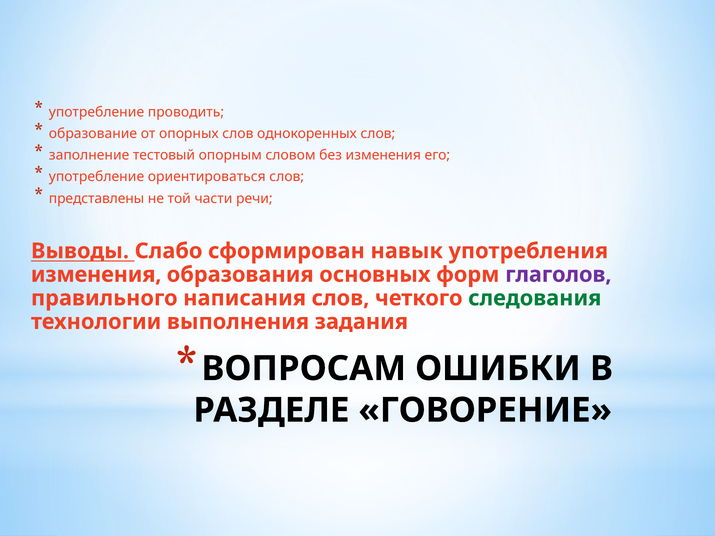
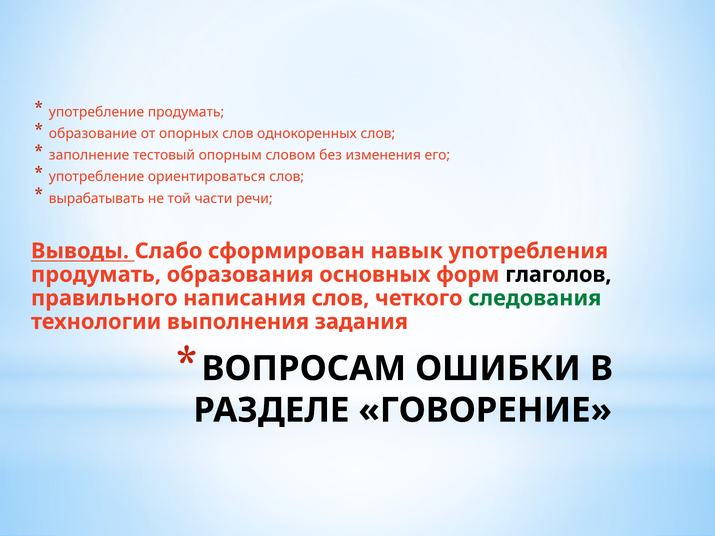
употребление проводить: проводить -> продумать (186, 112)
представлены: представлены -> вырабатывать (97, 199)
изменения: изменения -> продумать (96, 275)
глаголов colour: purple -> black (558, 275)
